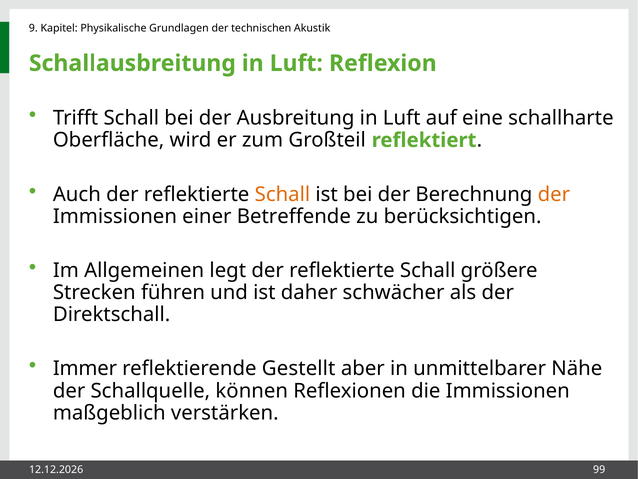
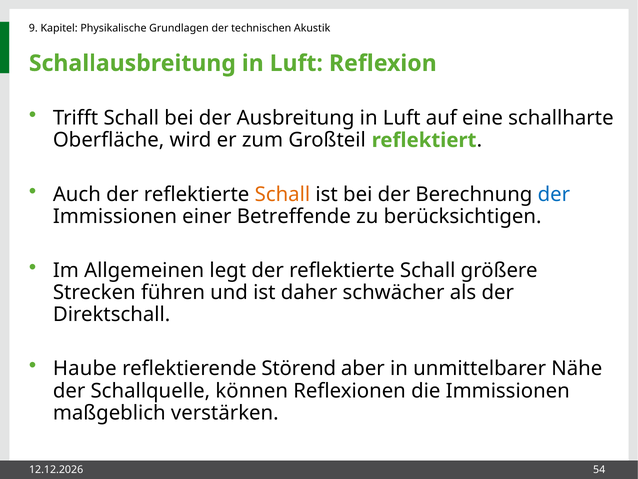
der colour: orange -> blue (554, 194)
Immer: Immer -> Haube (85, 368)
Gestellt: Gestellt -> Störend (299, 368)
99: 99 -> 54 (599, 469)
